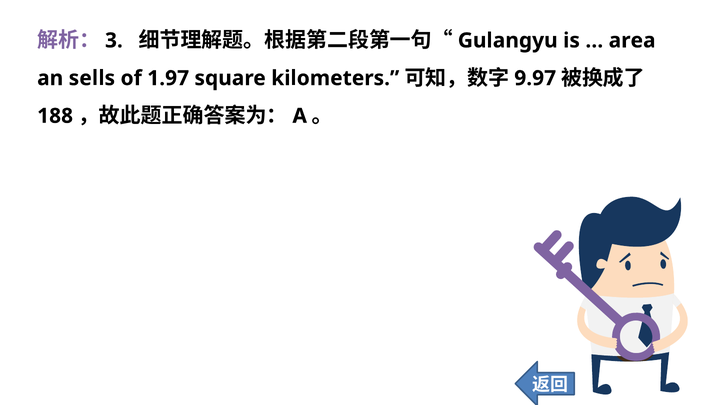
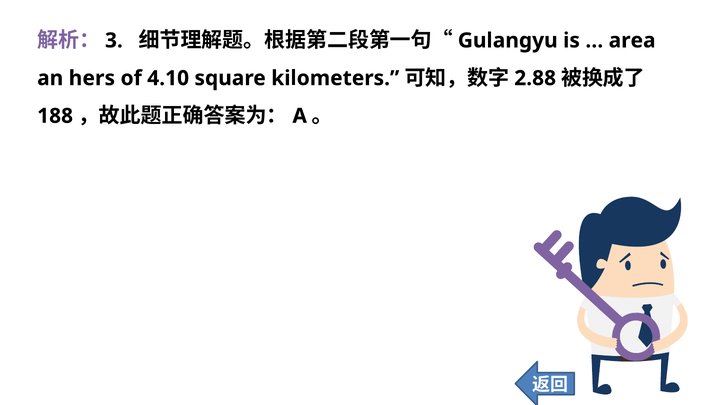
sells: sells -> hers (92, 78)
1.97: 1.97 -> 4.10 (168, 78)
9.97: 9.97 -> 2.88 (535, 78)
